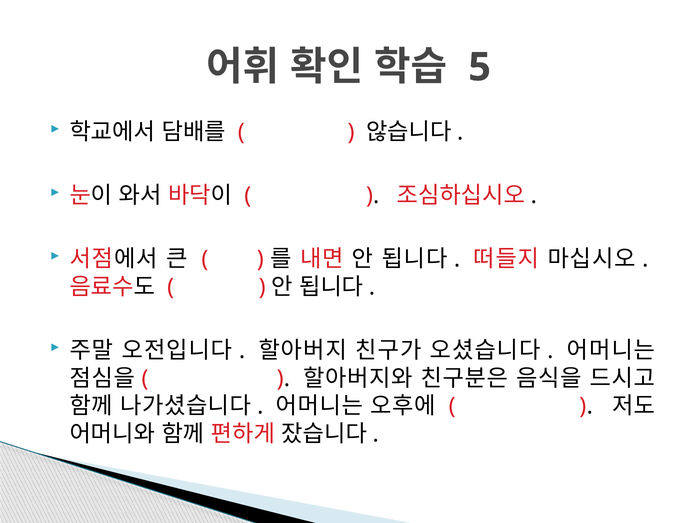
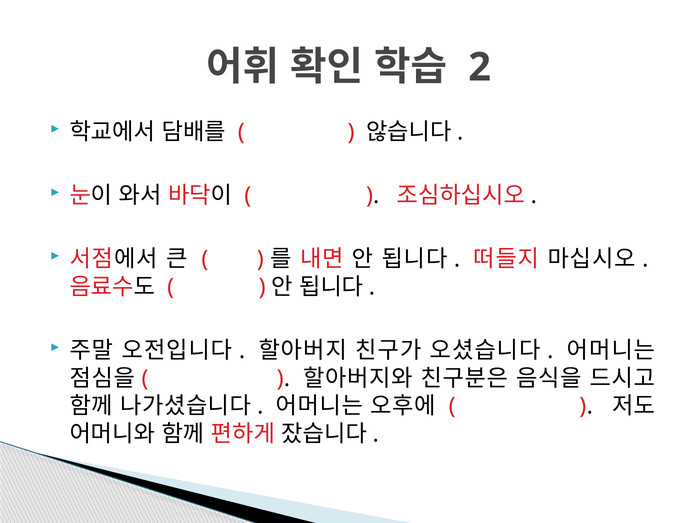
5: 5 -> 2 (480, 67)
